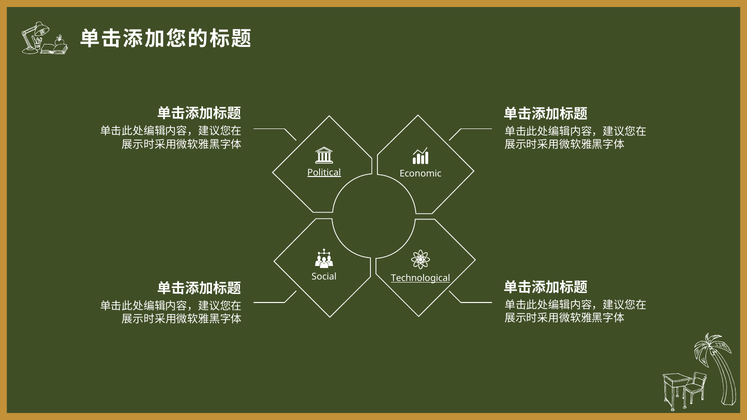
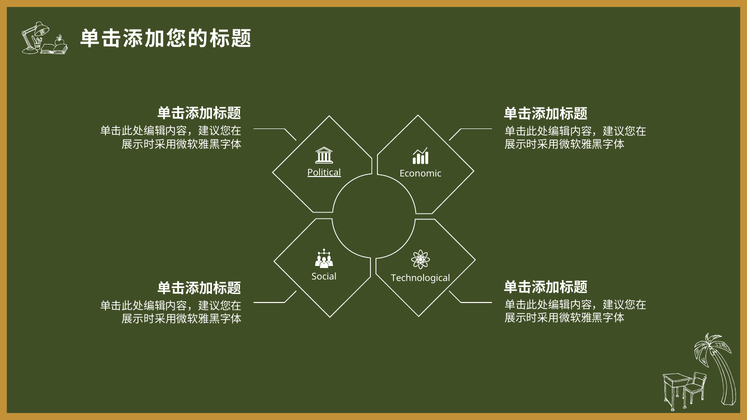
Technological underline: present -> none (421, 278)
